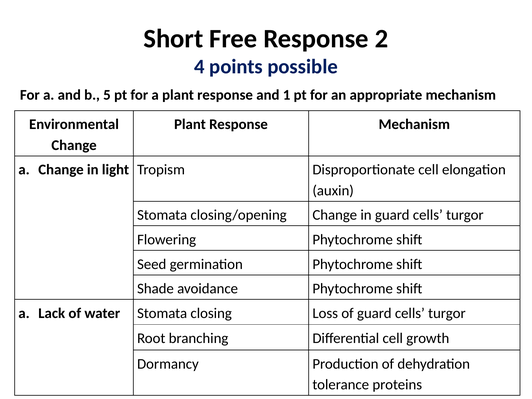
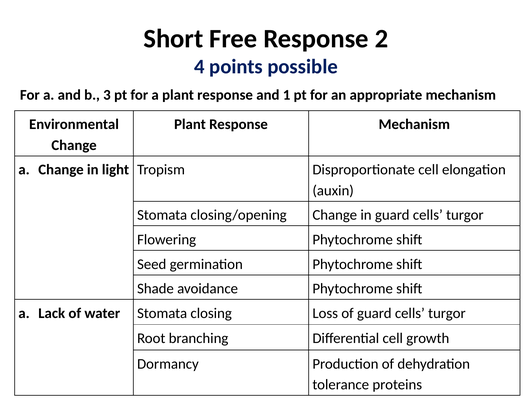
5: 5 -> 3 (107, 95)
